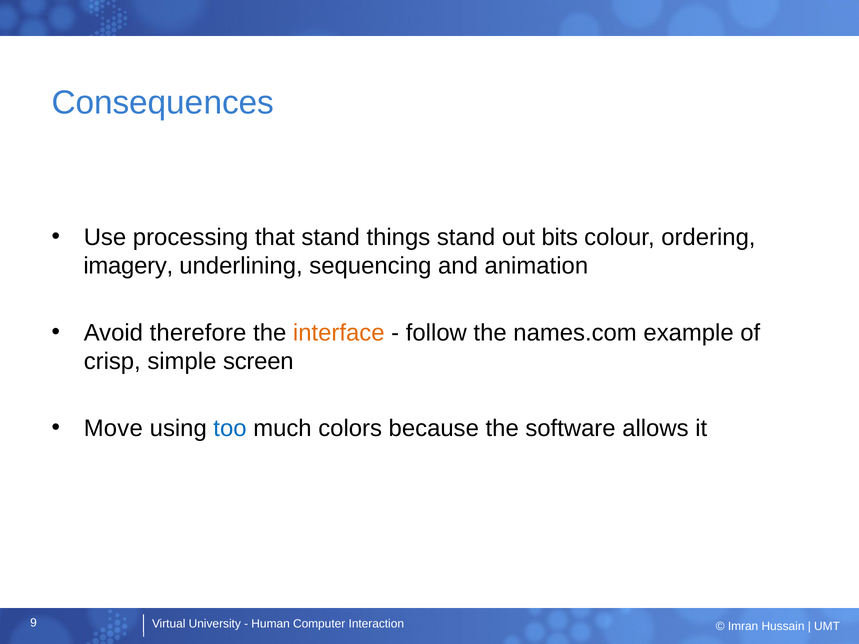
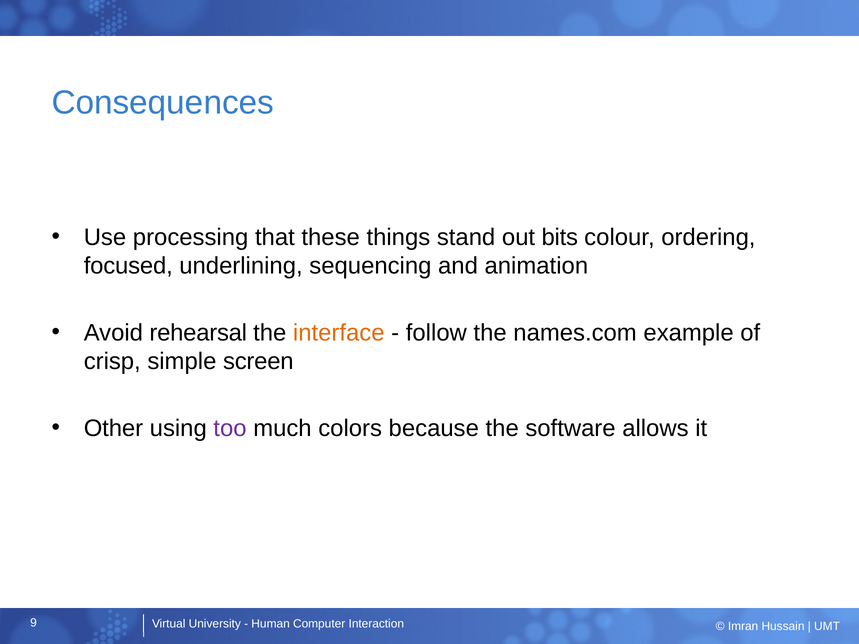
that stand: stand -> these (331, 237)
imagery: imagery -> focused (128, 266)
therefore: therefore -> rehearsal (198, 333)
Move: Move -> Other (113, 428)
too colour: blue -> purple (230, 428)
